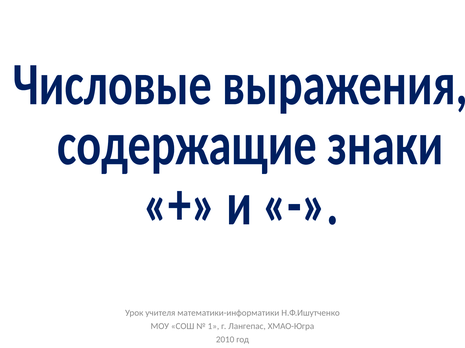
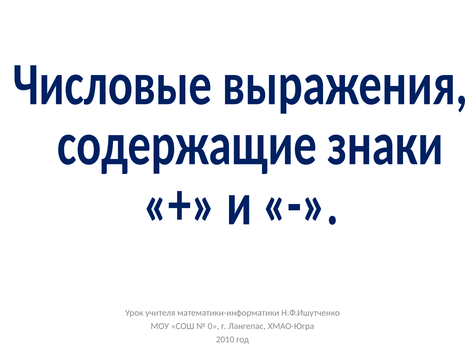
1: 1 -> 0 (213, 327)
